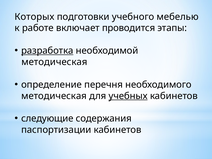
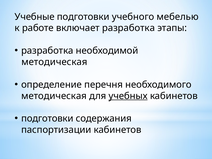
Которых: Которых -> Учебные (35, 17)
включает проводится: проводится -> разработка (129, 28)
разработка underline: present -> none (47, 51)
следующие: следующие -> подготовки (47, 119)
